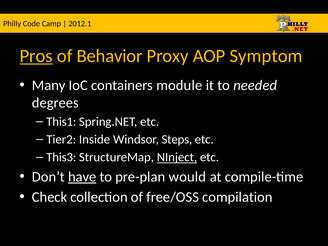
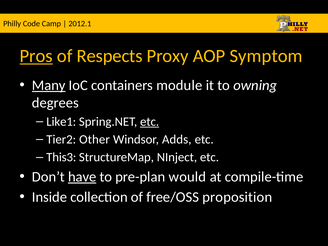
Behavior: Behavior -> Respects (110, 56)
Many underline: none -> present (49, 85)
needed: needed -> owning (255, 85)
This1: This1 -> Like1 (61, 122)
etc underline: none -> present (150, 122)
Inside: Inside -> Other (94, 139)
Steps: Steps -> Adds (177, 139)
NInject underline: present -> none (177, 157)
Check: Check -> Inside (50, 197)
compilation: compilation -> proposition (237, 197)
